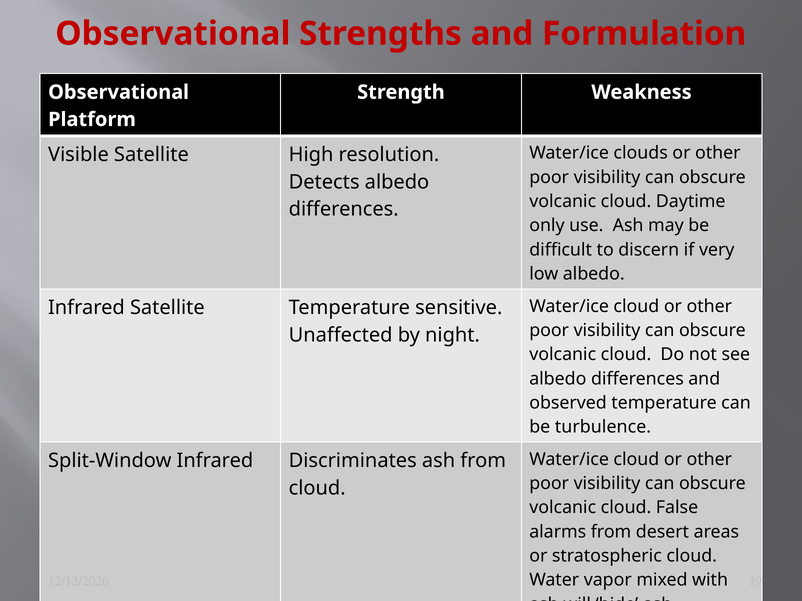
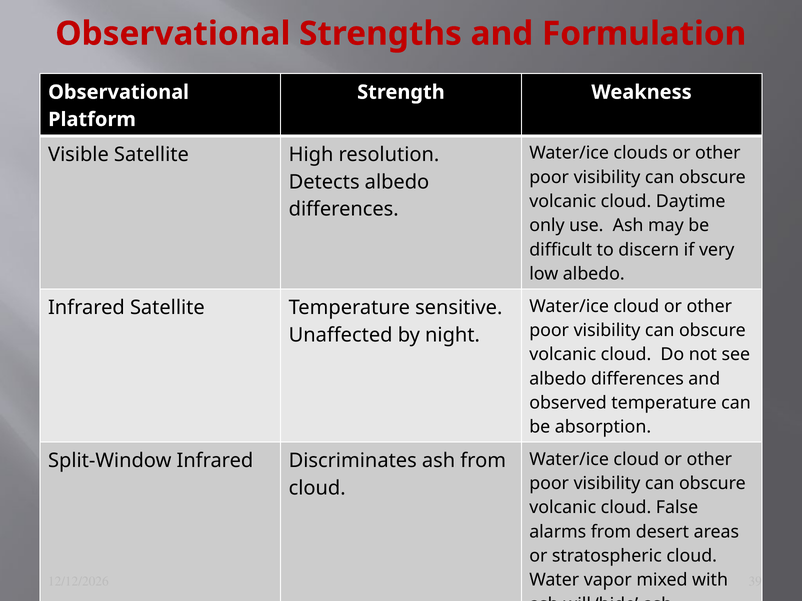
turbulence: turbulence -> absorption (603, 427)
